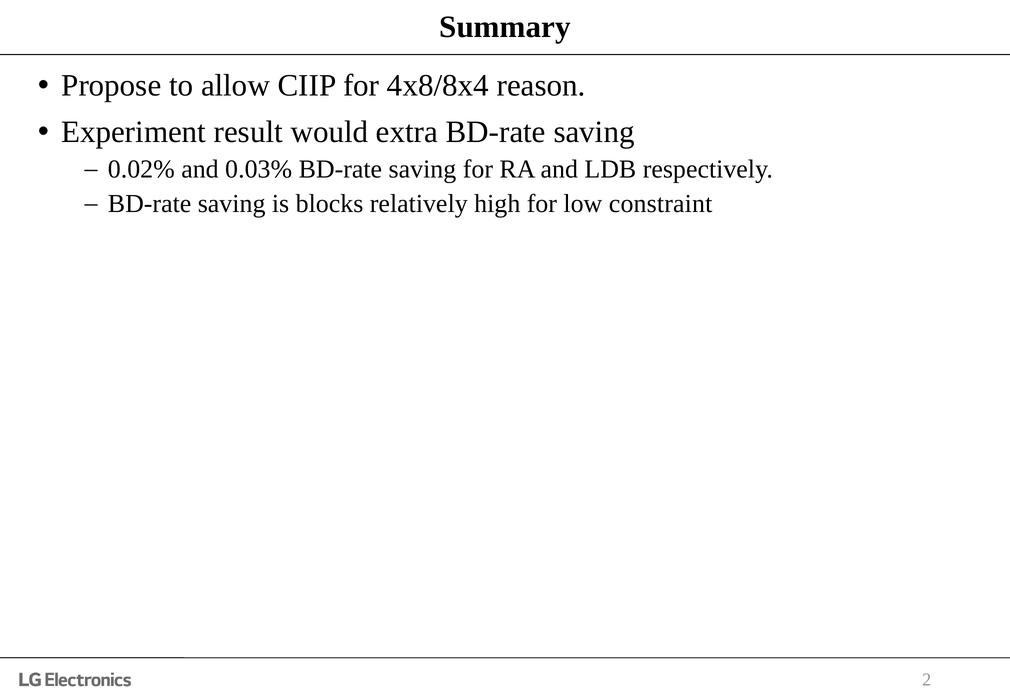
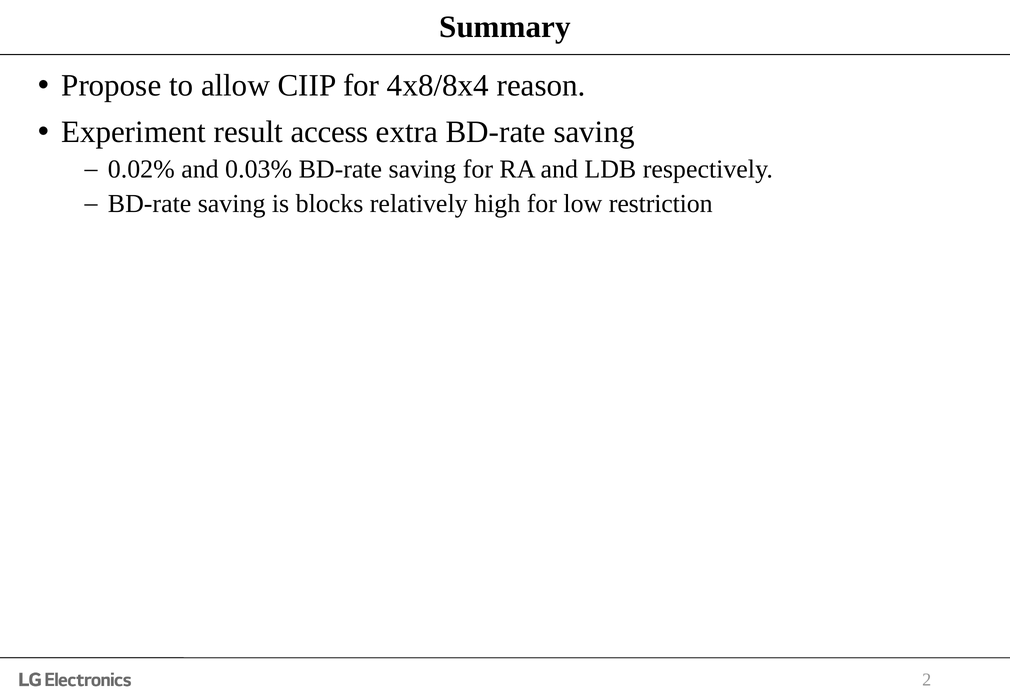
would: would -> access (330, 132)
constraint: constraint -> restriction (661, 204)
